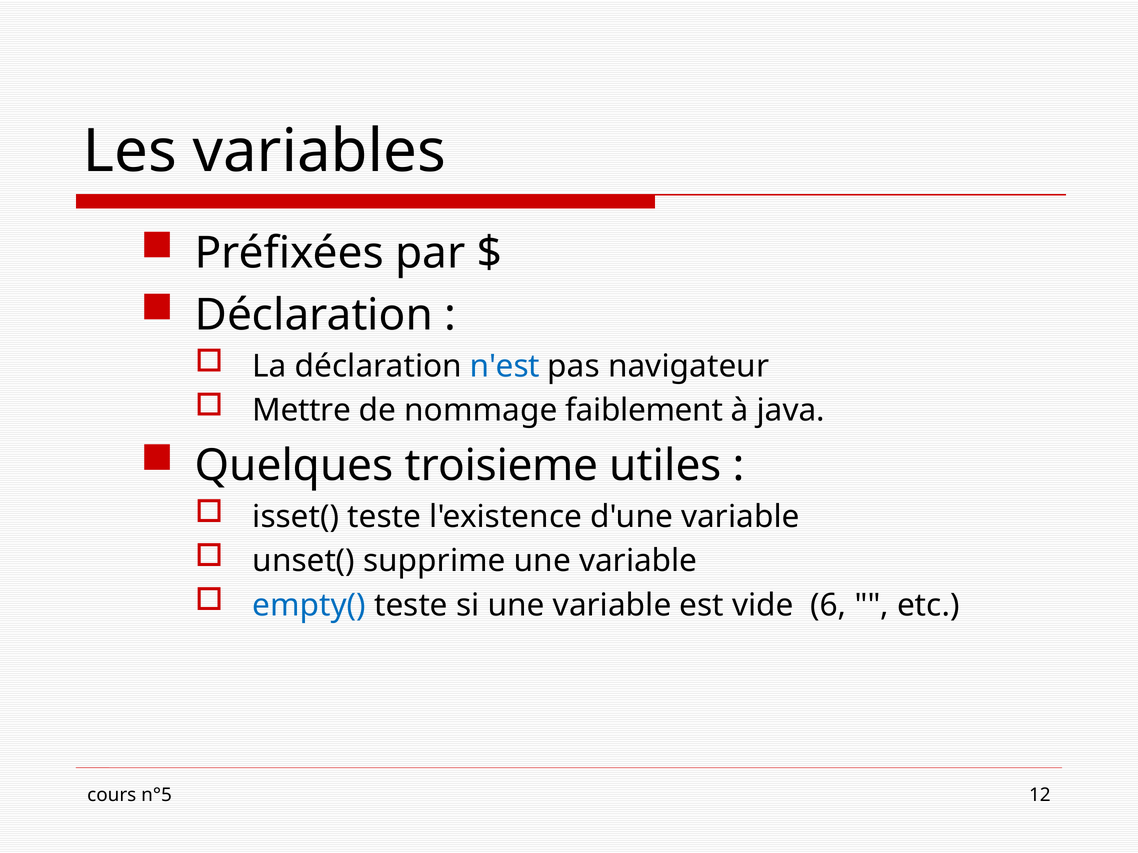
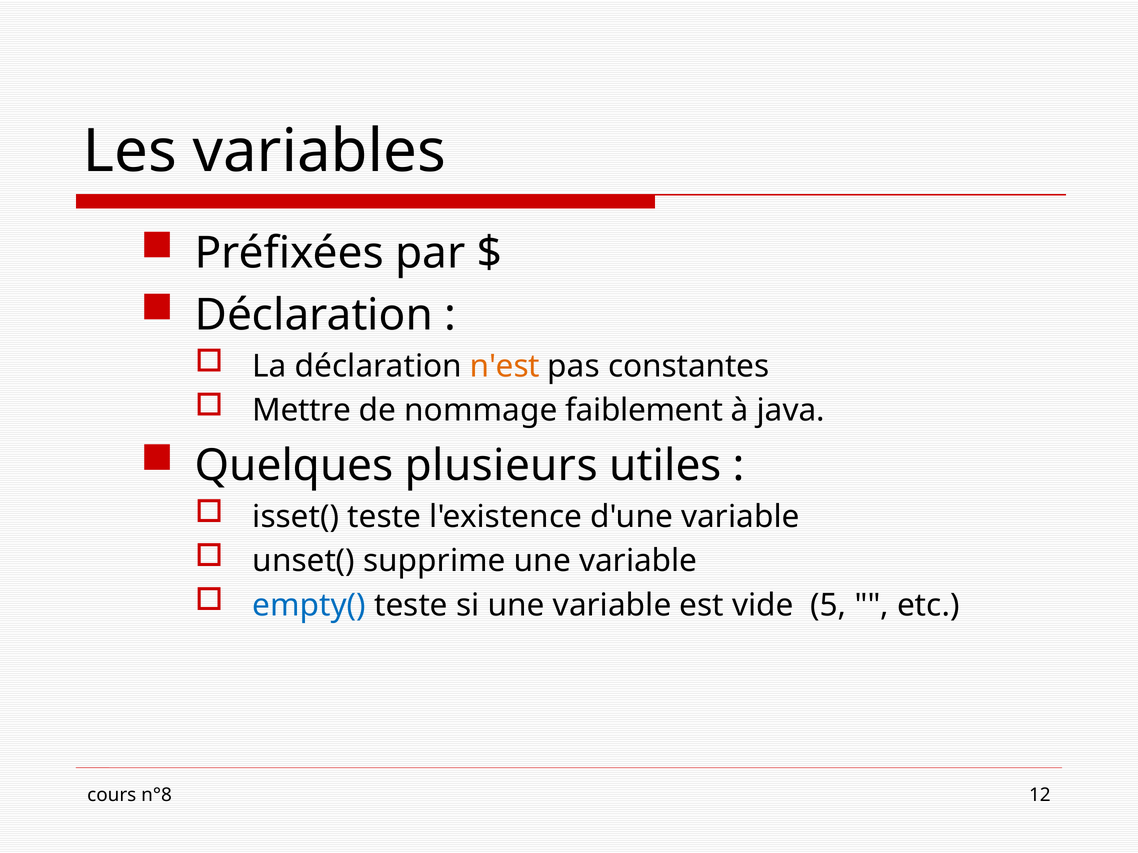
n'est colour: blue -> orange (505, 366)
navigateur: navigateur -> constantes (689, 366)
troisieme: troisieme -> plusieurs (501, 466)
6: 6 -> 5 (828, 606)
n°5: n°5 -> n°8 (157, 796)
